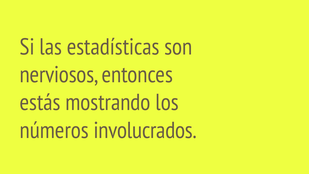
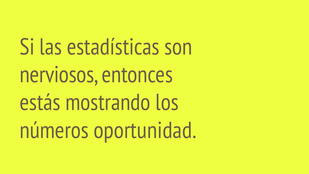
involucrados: involucrados -> oportunidad (145, 130)
